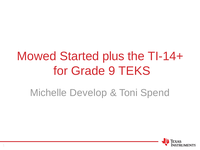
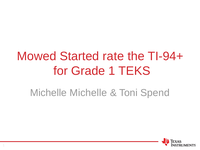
plus: plus -> rate (113, 56)
TI-14+: TI-14+ -> TI-94+ (166, 56)
Grade 9: 9 -> 1 (112, 71)
Michelle Develop: Develop -> Michelle (88, 93)
